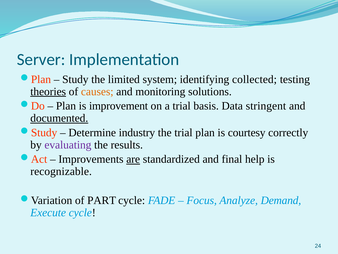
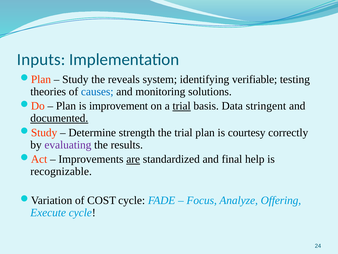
Server: Server -> Inputs (41, 59)
limited: limited -> reveals (124, 79)
collected: collected -> verifiable (255, 79)
theories underline: present -> none (48, 91)
causes colour: orange -> blue (97, 91)
trial underline: none -> present (182, 106)
industry: industry -> strength (137, 132)
PART: PART -> COST (102, 200)
Demand: Demand -> Offering (281, 200)
